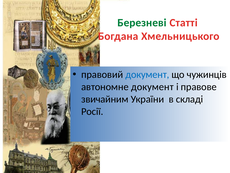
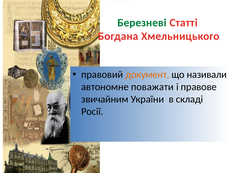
документ colour: blue -> orange (147, 74)
чужинців: чужинців -> називали (207, 74)
автономне документ: документ -> поважати (152, 87)
